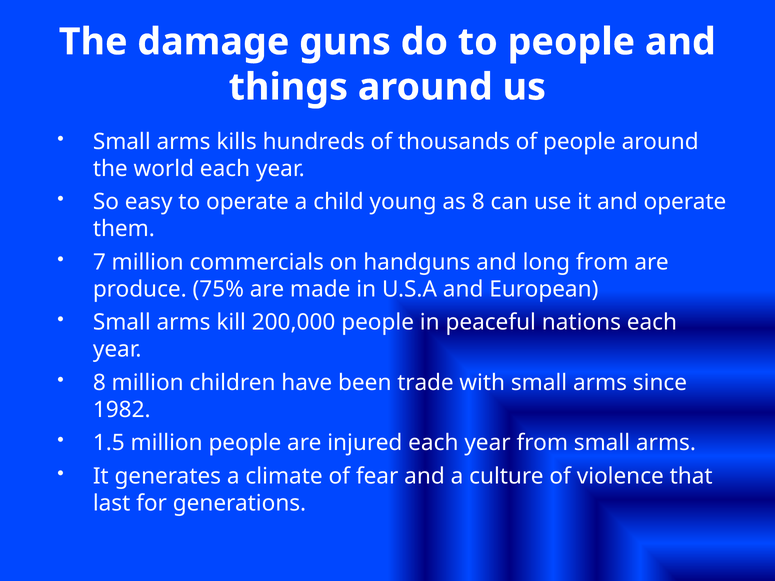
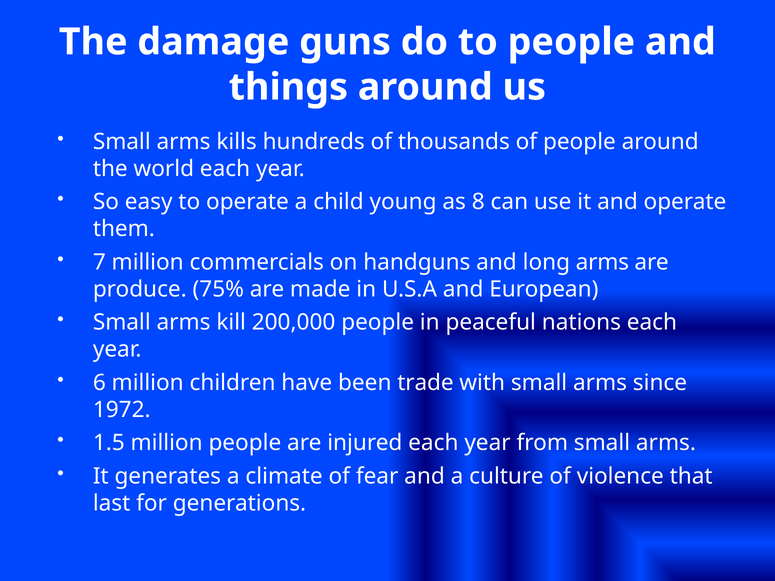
long from: from -> arms (602, 262)
8: 8 -> 6 (99, 383)
1982: 1982 -> 1972 (122, 410)
